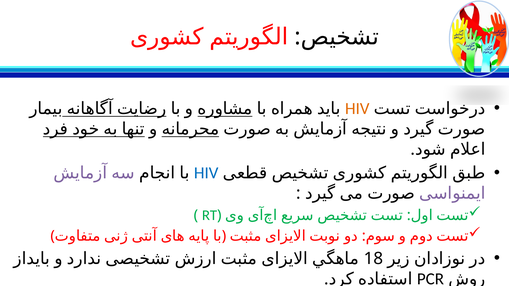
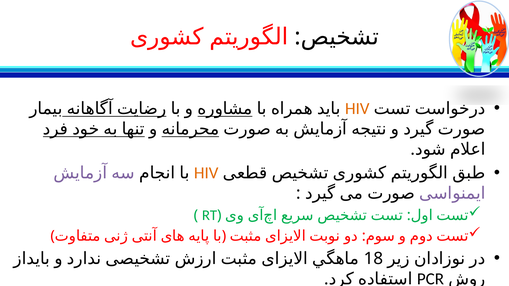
HIV colour: blue -> orange (206, 173)
